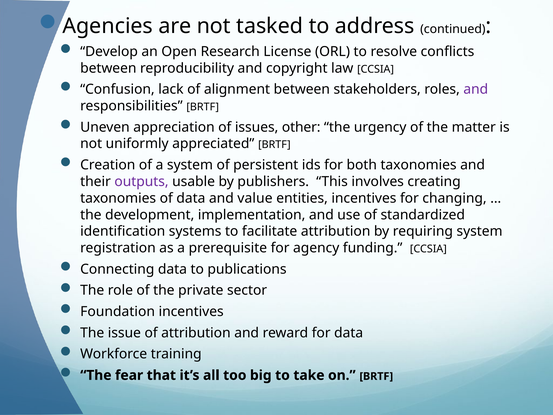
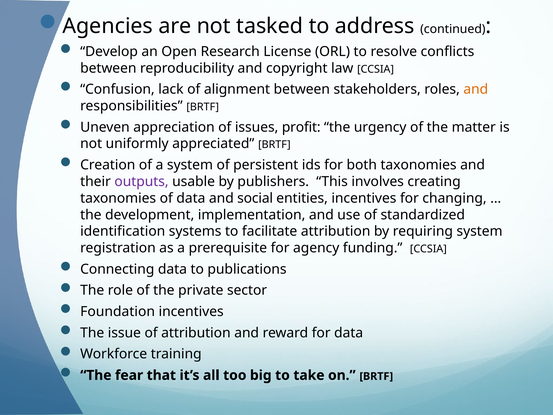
and colour: purple -> orange (476, 89)
other: other -> profit (301, 127)
value: value -> social (255, 198)
